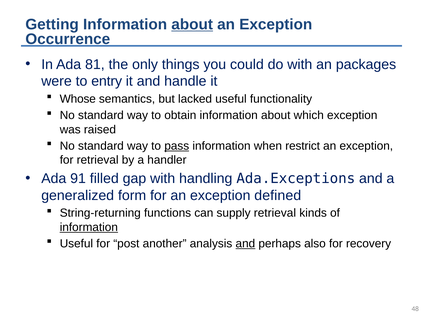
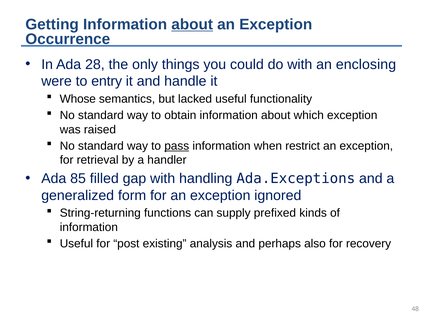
81: 81 -> 28 (95, 64)
packages: packages -> enclosing (366, 64)
91: 91 -> 85 (78, 179)
defined: defined -> ignored (278, 196)
supply retrieval: retrieval -> prefixed (275, 213)
information underline: present -> none (89, 227)
another: another -> existing (165, 244)
and underline: present -> none (245, 244)
